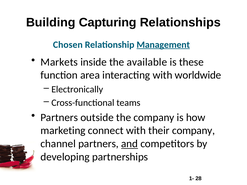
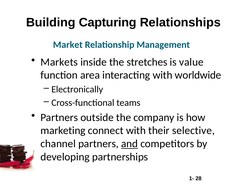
Chosen: Chosen -> Market (68, 45)
Management underline: present -> none (163, 45)
available: available -> stretches (147, 62)
these: these -> value (191, 62)
their company: company -> selective (193, 131)
